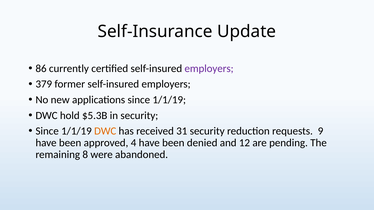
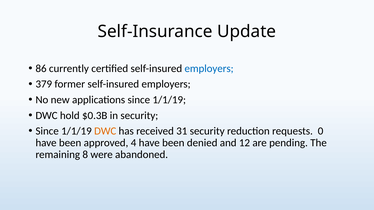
employers colour: purple -> blue (209, 69)
$5.3B: $5.3B -> $0.3B (95, 116)
9: 9 -> 0 (321, 131)
